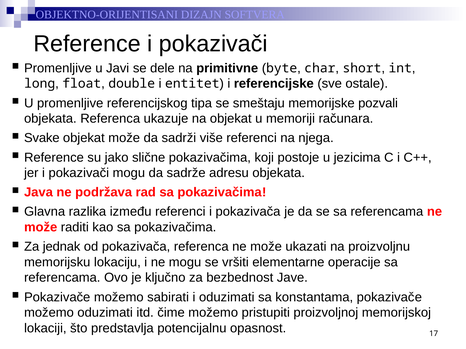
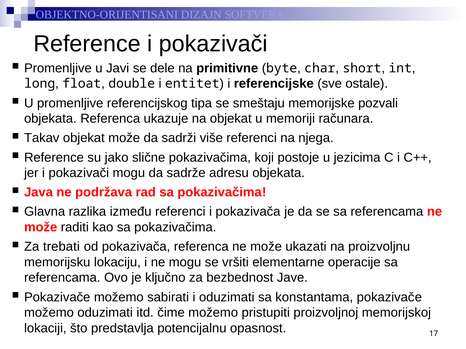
Svake: Svake -> Takav (42, 138)
jednak: jednak -> trebati (61, 247)
